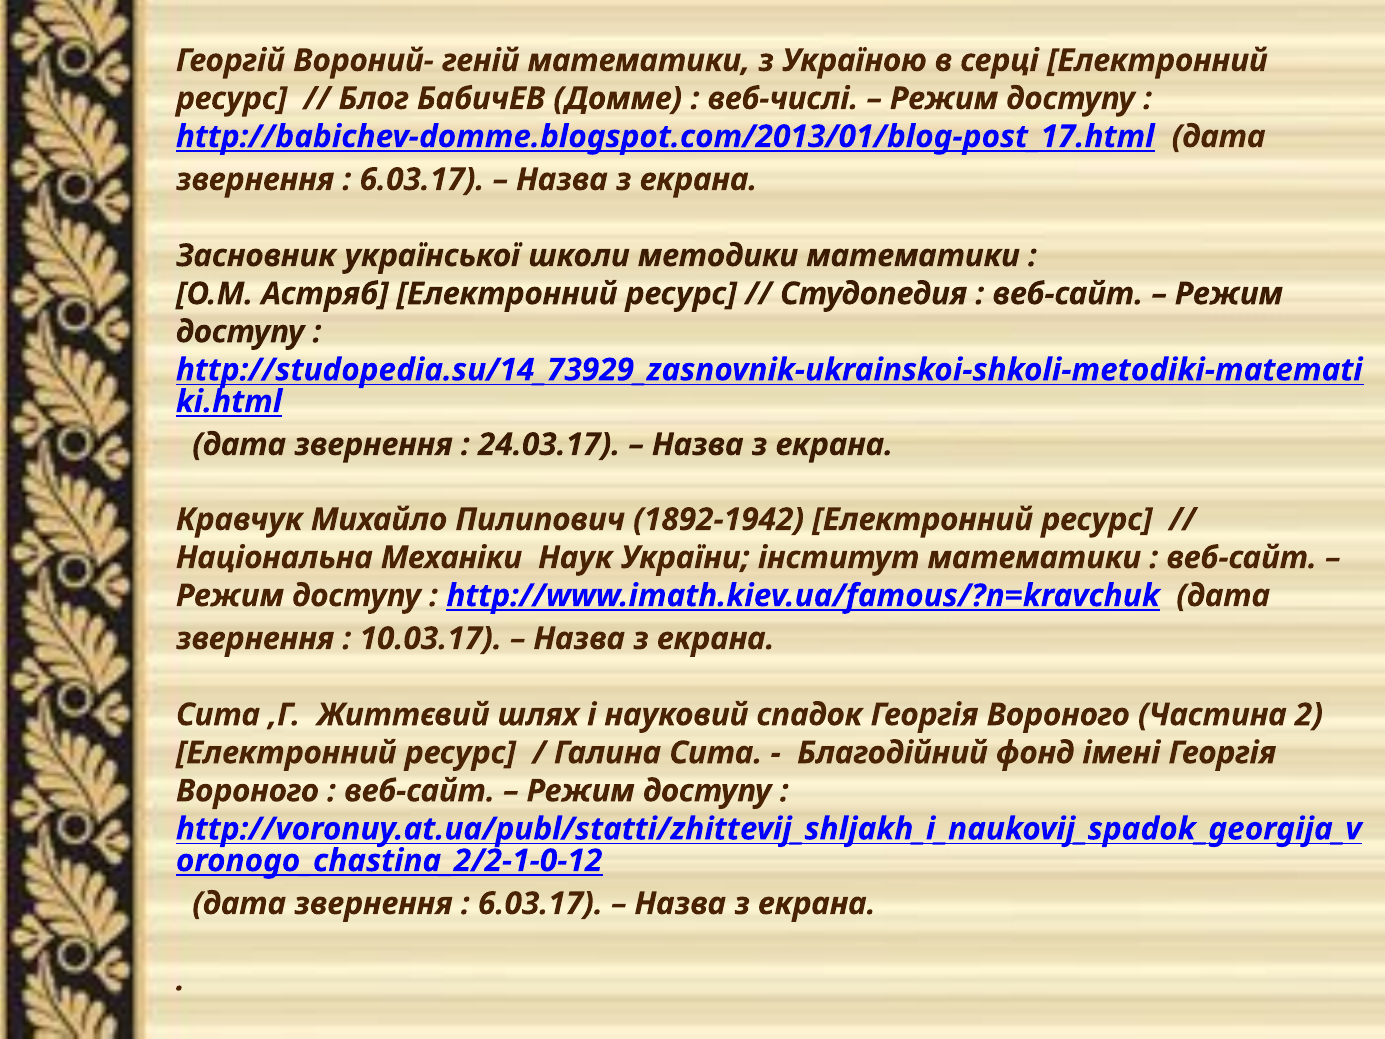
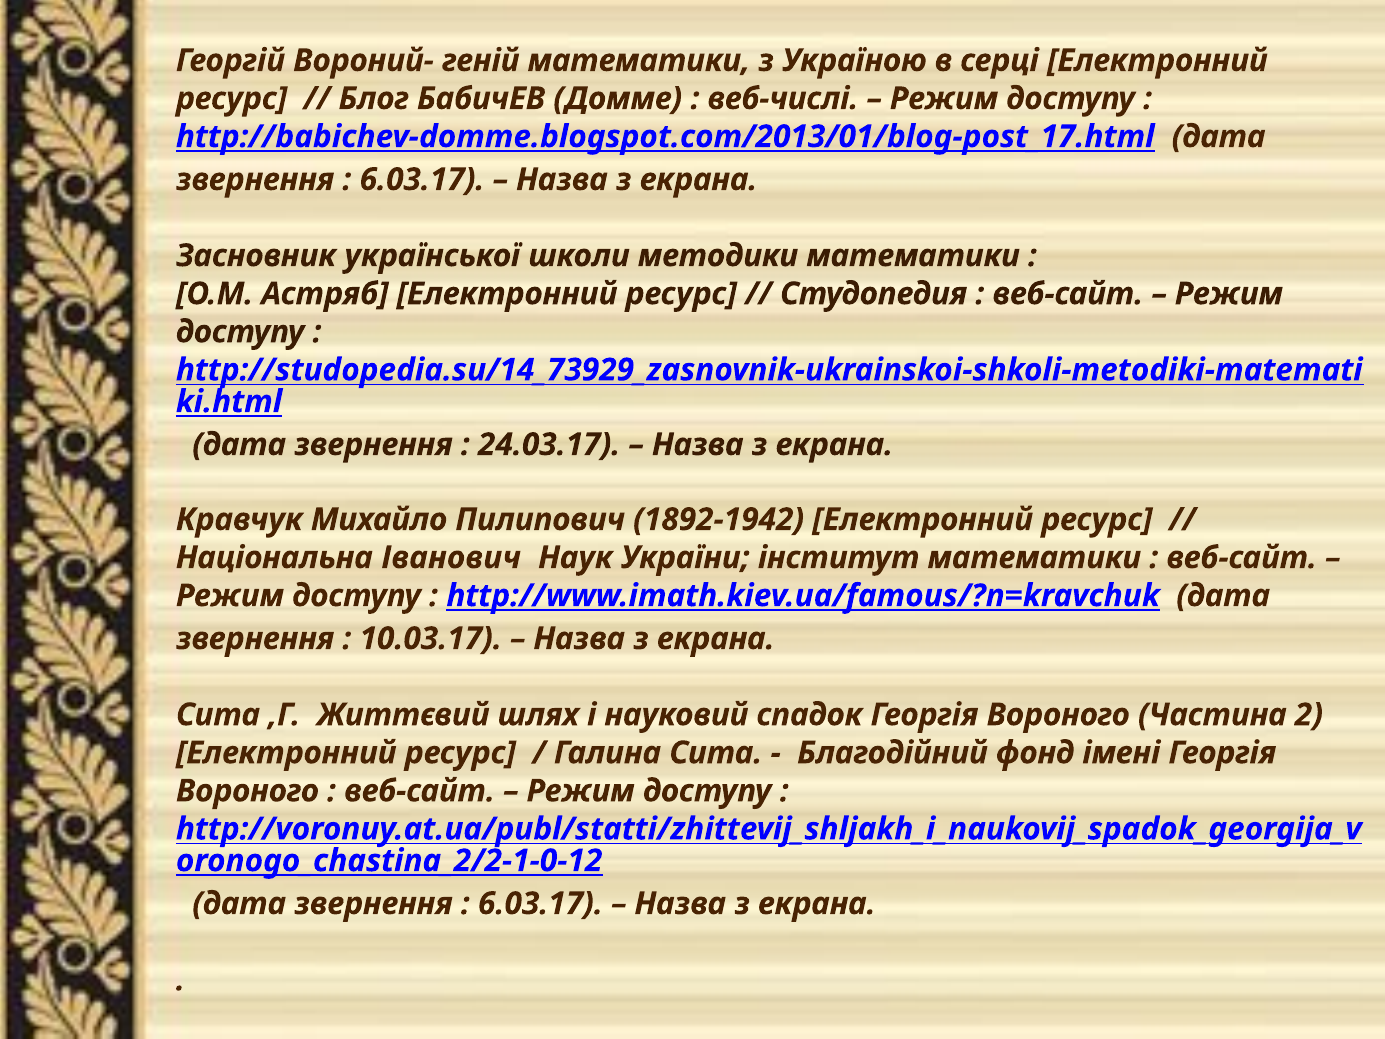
Механіки: Механіки -> Іванович (451, 558)
